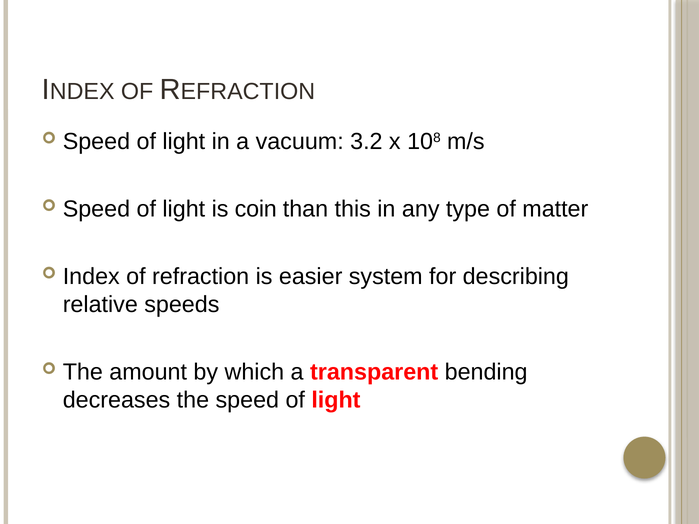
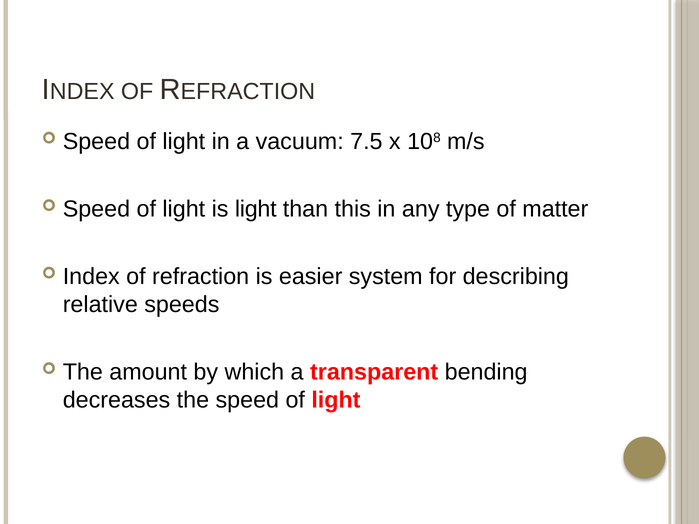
3.2: 3.2 -> 7.5 (366, 141)
is coin: coin -> light (256, 209)
